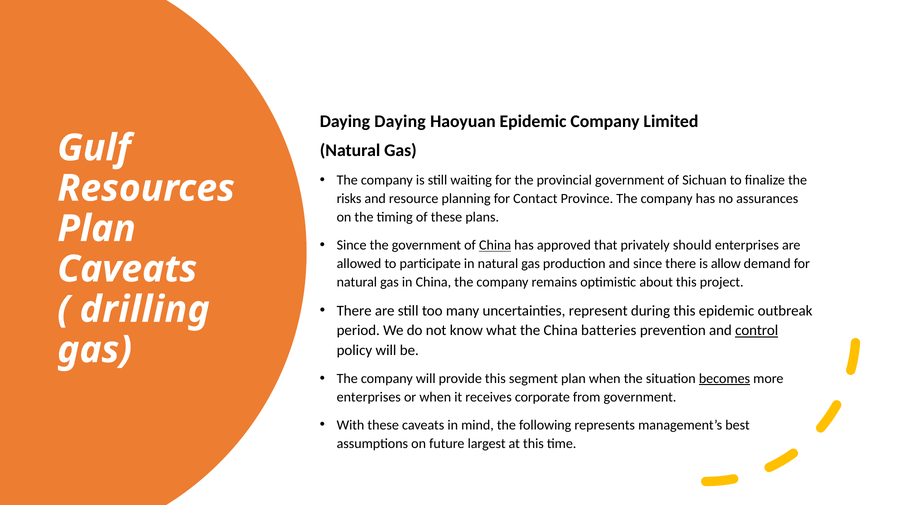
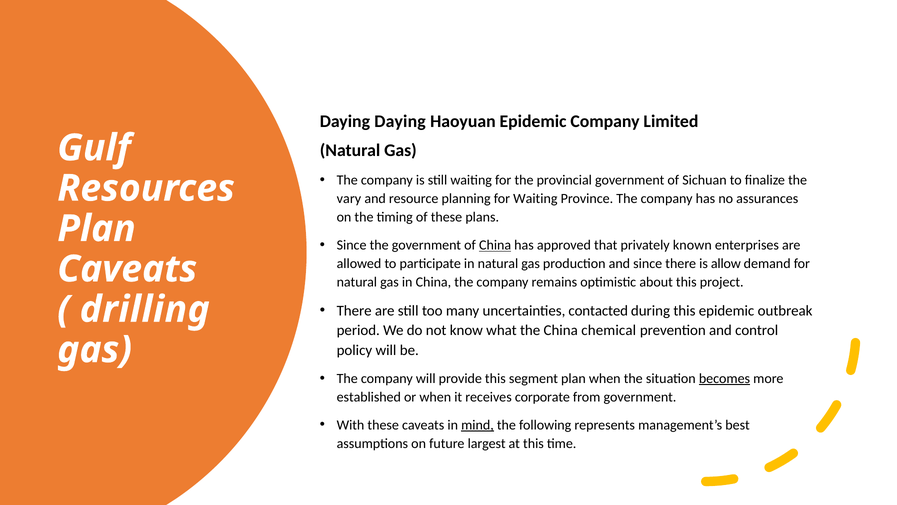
risks: risks -> vary (349, 199)
for Contact: Contact -> Waiting (535, 199)
should: should -> known (692, 245)
represent: represent -> contacted (598, 310)
batteries: batteries -> chemical (609, 330)
control underline: present -> none (757, 330)
enterprises: enterprises -> established (369, 397)
mind underline: none -> present (477, 425)
